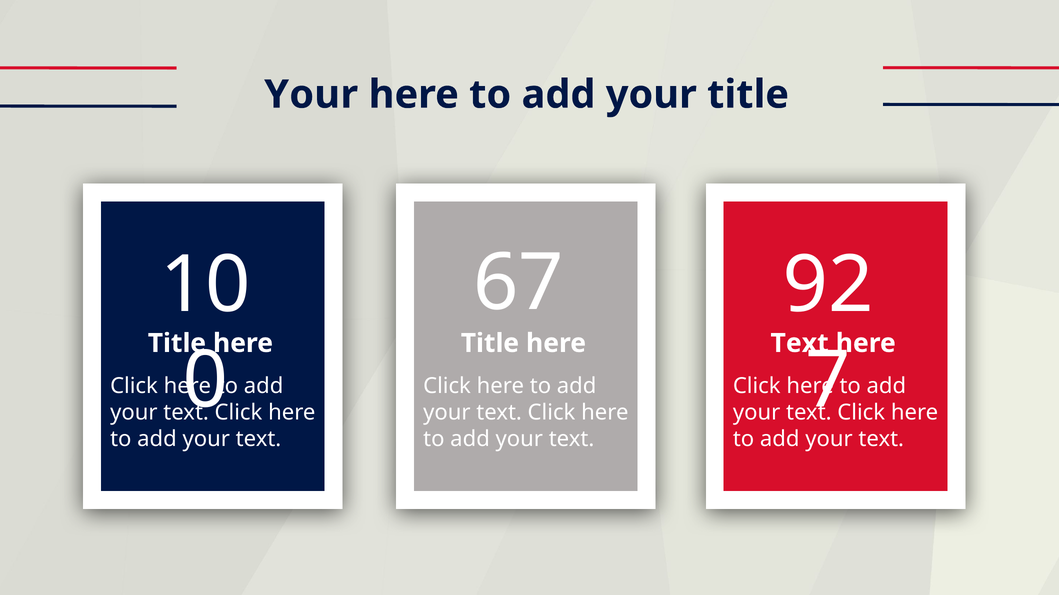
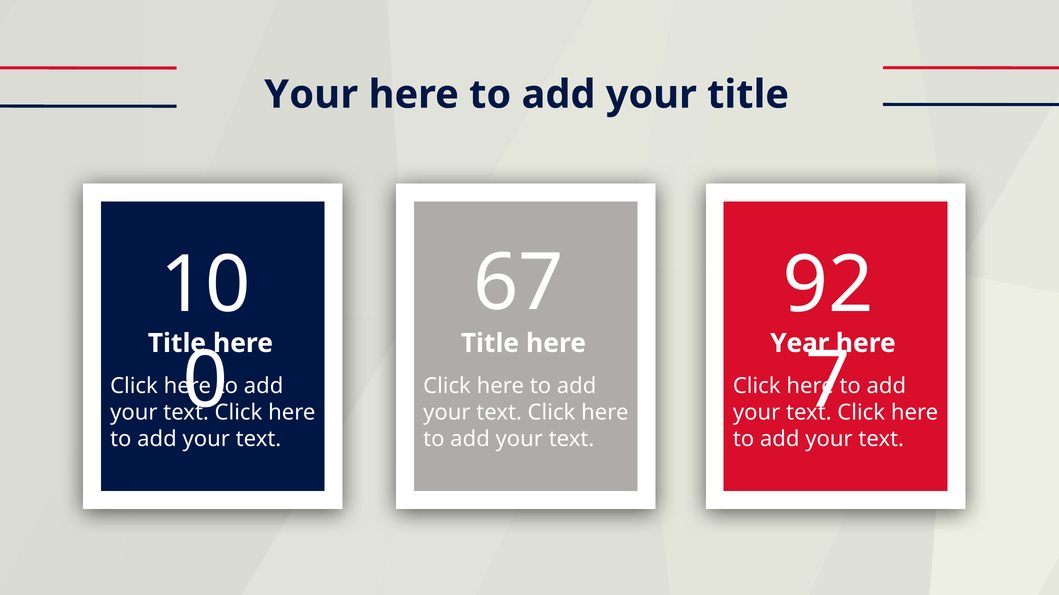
Text: Text -> Year (800, 344)
